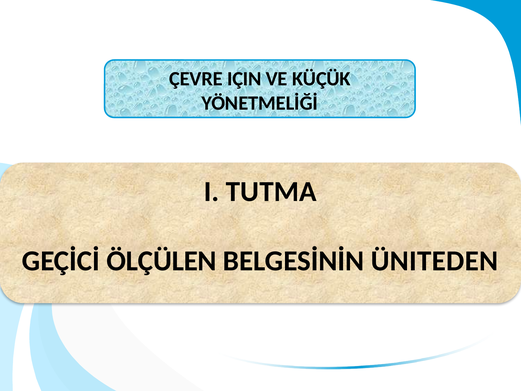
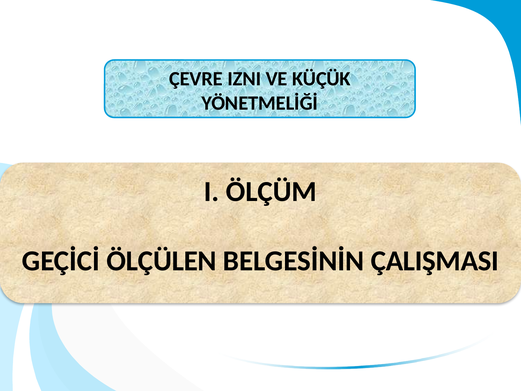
IÇIN: IÇIN -> IZNI (244, 79)
TUTMA: TUTMA -> ÖLÇÜM (271, 191)
ÜNITEDEN: ÜNITEDEN -> ÇALIŞMASI (435, 261)
